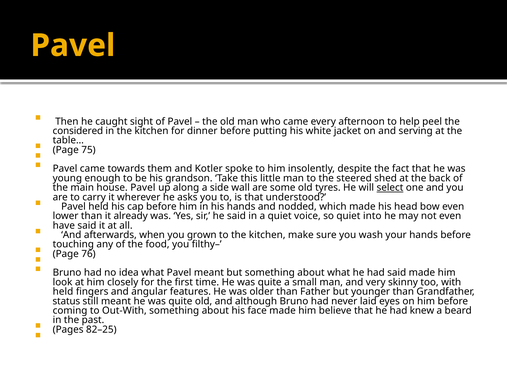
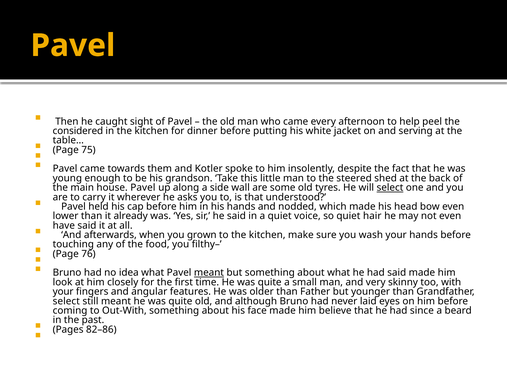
into: into -> hair (372, 216)
meant underline: none -> present (209, 273)
held: held -> your (63, 292)
status: status -> select (66, 301)
knew: knew -> since (422, 311)
82–25: 82–25 -> 82–86 (101, 330)
